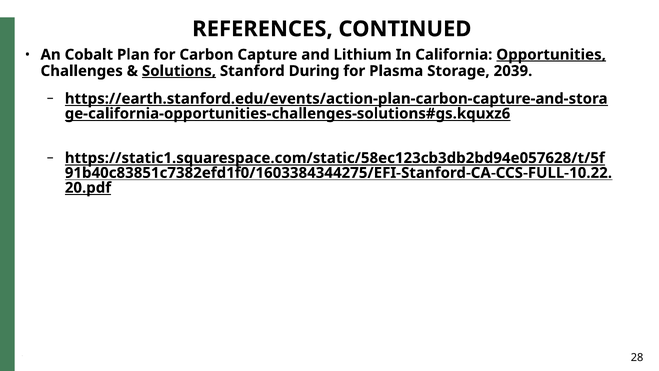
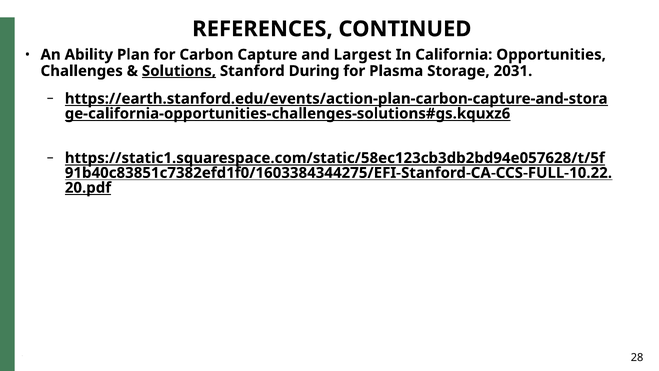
Cobalt: Cobalt -> Ability (89, 55)
Lithium: Lithium -> Largest (363, 55)
Opportunities underline: present -> none (551, 55)
2039: 2039 -> 2031 (513, 71)
